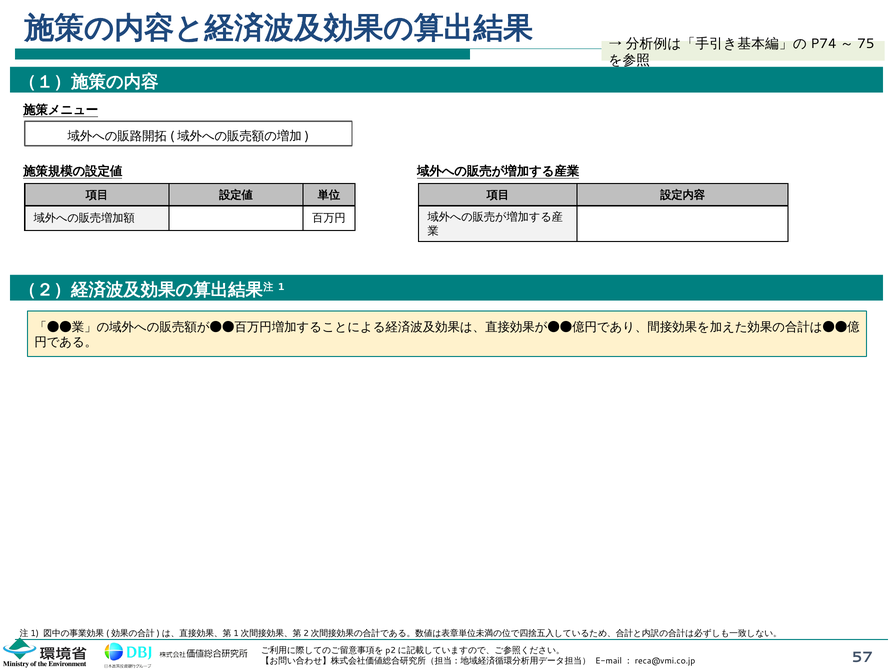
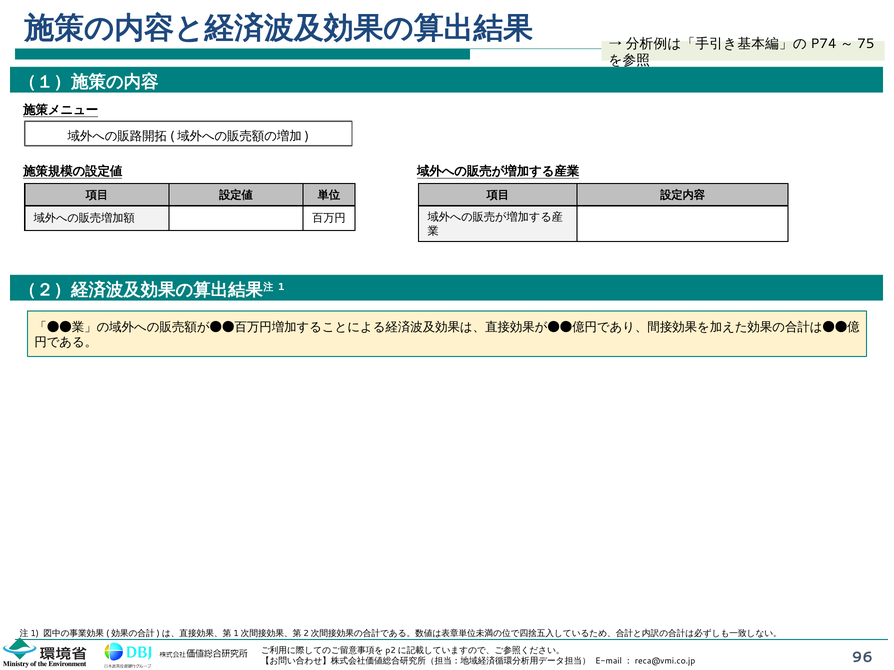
57: 57 -> 96 (862, 658)
